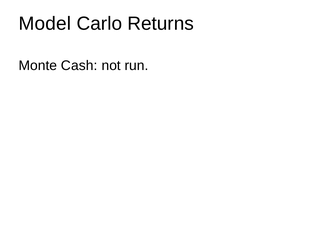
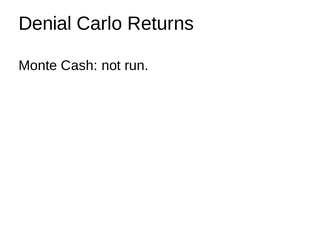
Model: Model -> Denial (45, 24)
